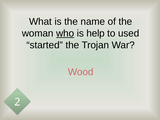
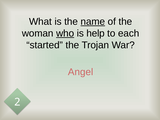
name underline: none -> present (93, 22)
used: used -> each (129, 33)
Wood: Wood -> Angel (81, 72)
